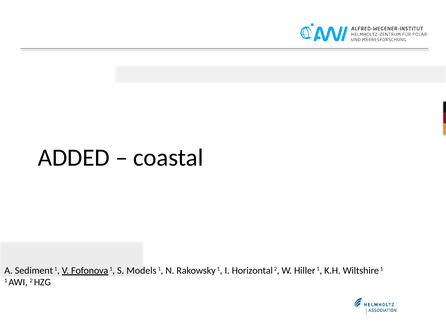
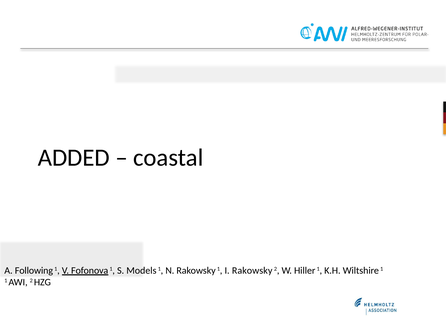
Sediment: Sediment -> Following (34, 271)
I Horizontal: Horizontal -> Rakowsky (252, 271)
